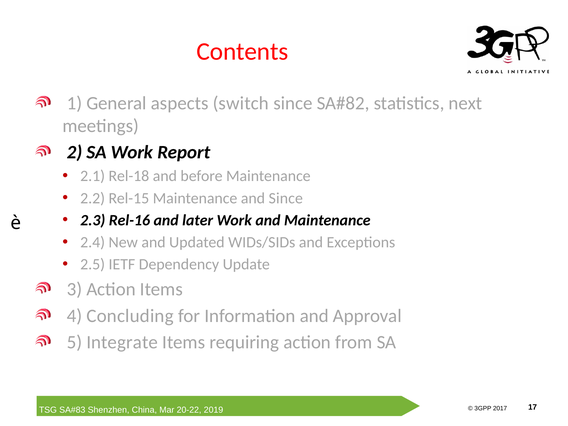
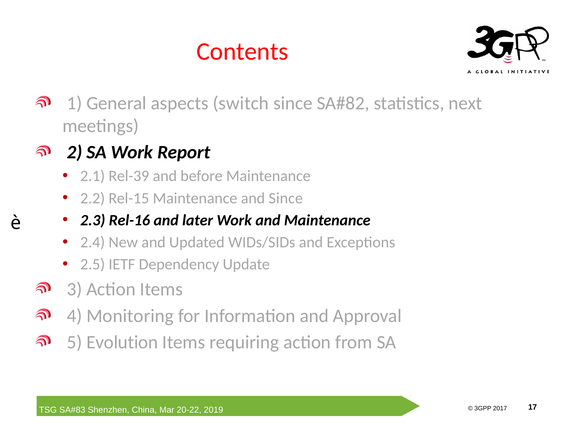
Rel-18: Rel-18 -> Rel-39 (129, 176)
Concluding: Concluding -> Monitoring (130, 316)
Integrate: Integrate -> Evolution (122, 342)
